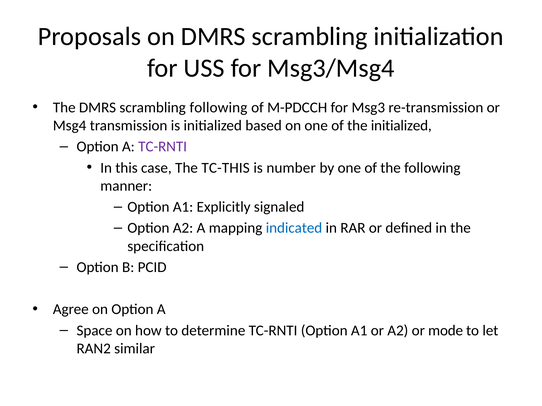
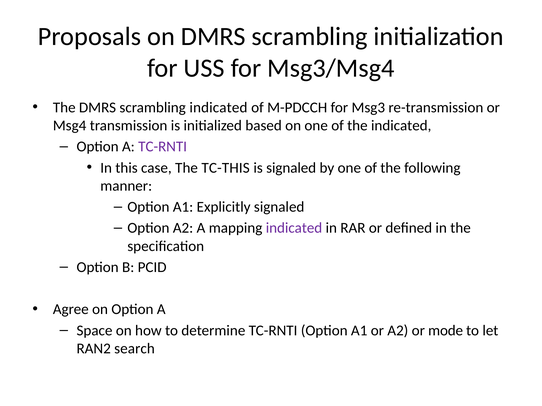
scrambling following: following -> indicated (218, 108)
the initialized: initialized -> indicated (401, 126)
is number: number -> signaled (291, 168)
indicated colour: blue -> purple (294, 228)
similar: similar -> search (135, 349)
